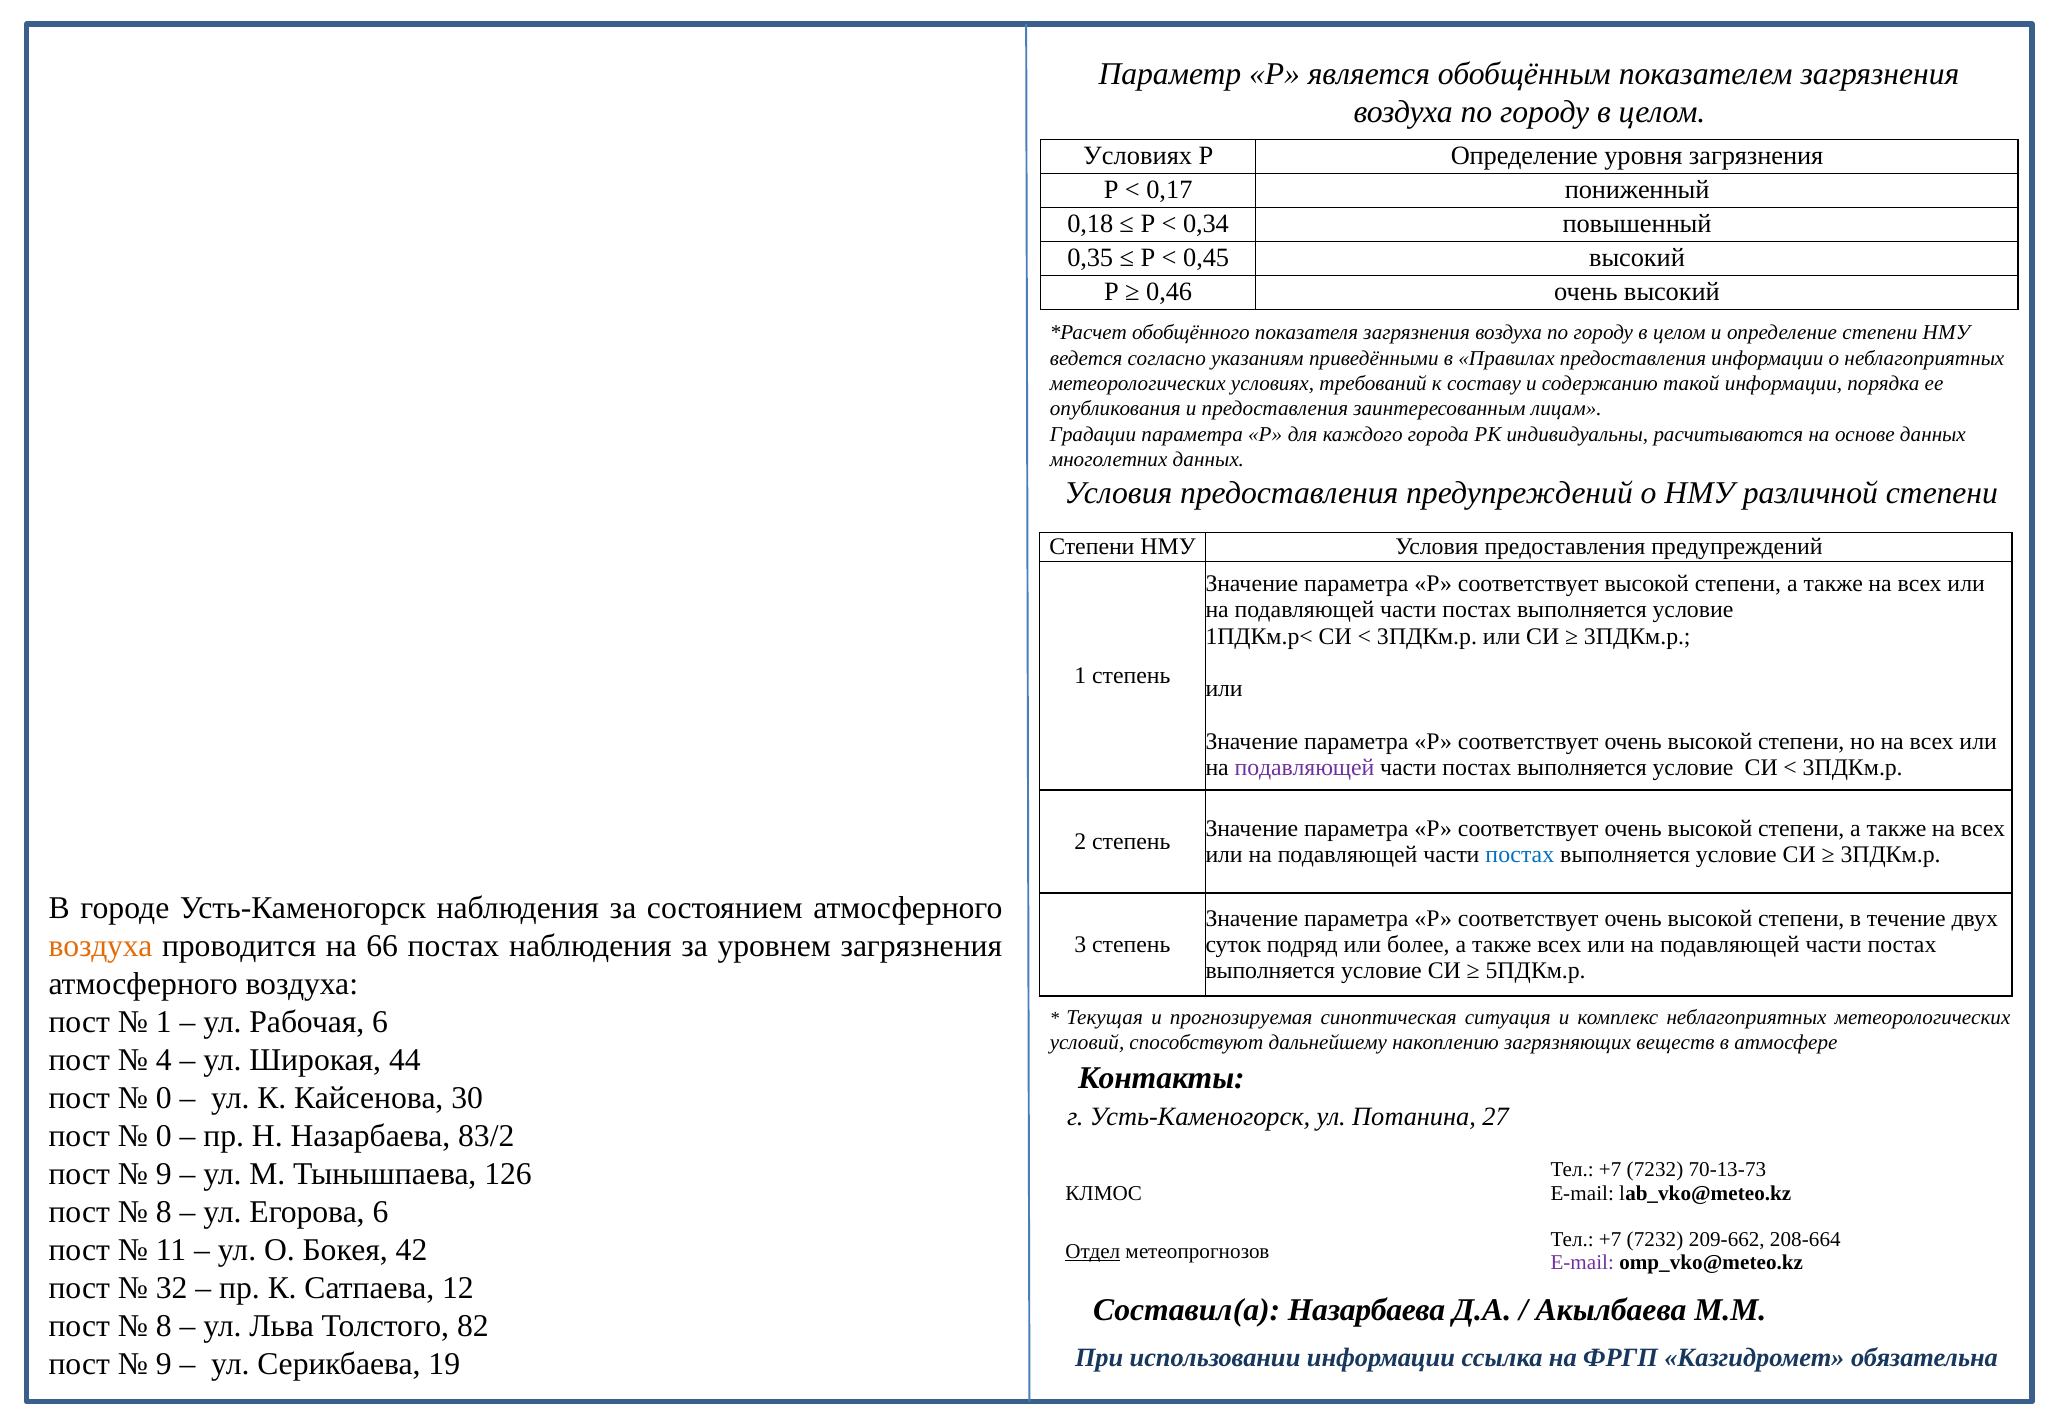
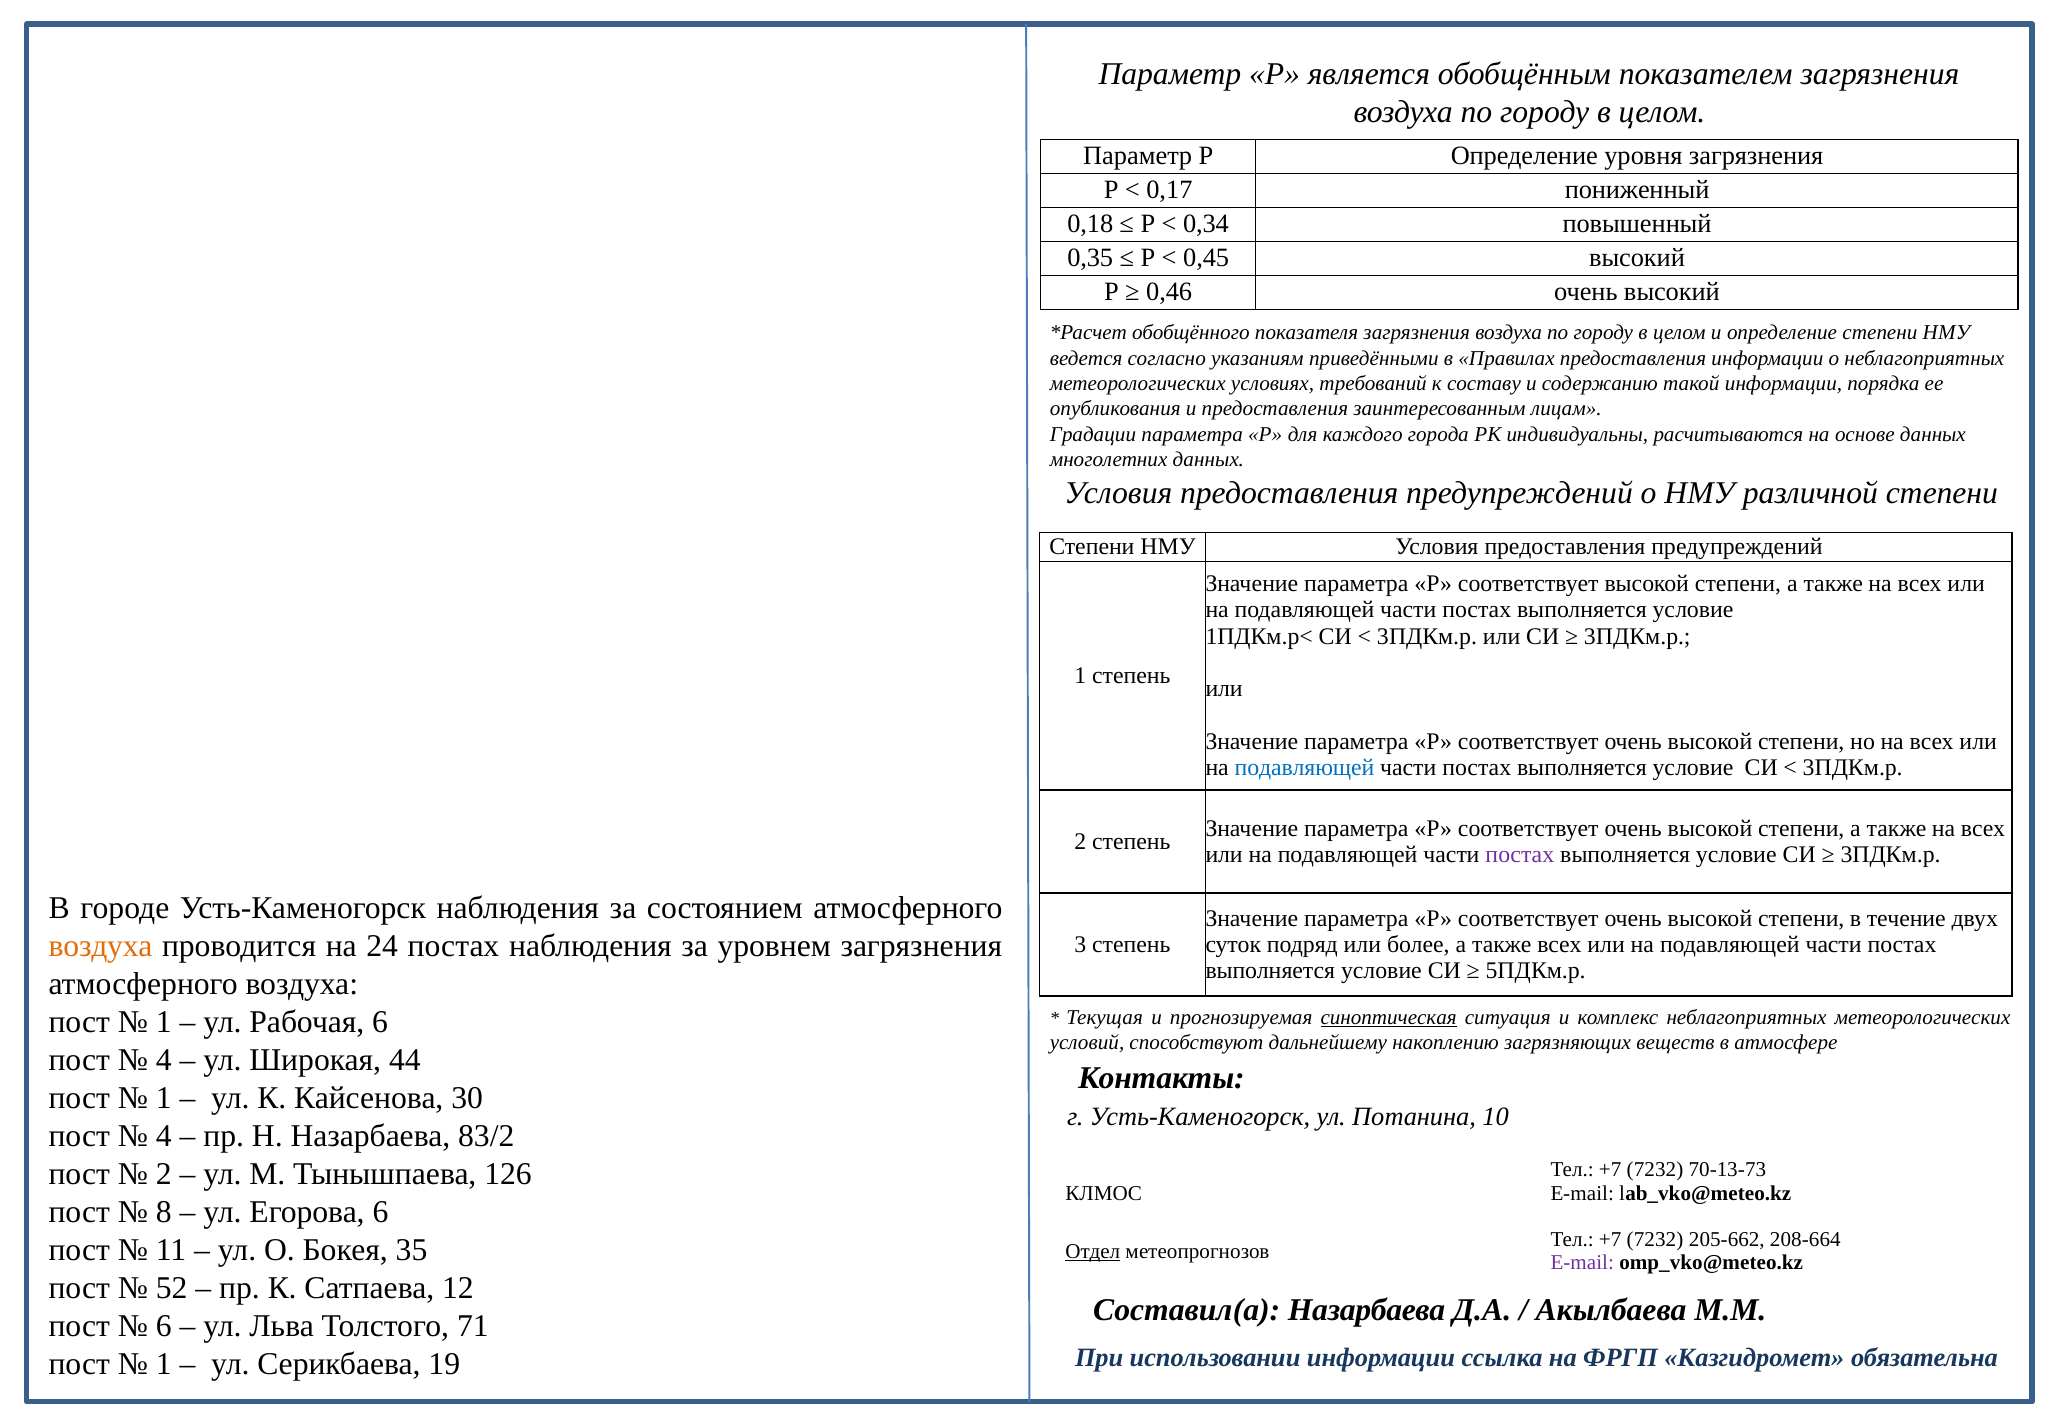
Условиях: Условиях -> Параметр (1138, 156)
подавляющей colour: purple -> blue (1305, 768)
постах colour: blue -> purple (1520, 855)
66: 66 -> 24 (382, 946)
синоптическая underline: none -> present (1389, 1017)
0: 0 -> 1 (164, 1098)
27: 27 -> 10 (1496, 1117)
0: 0 -> 4 (164, 1136)
9: 9 -> 2 (164, 1174)
209-662: 209-662 -> 205-662 (1727, 1239)
42: 42 -> 35 (412, 1250)
32: 32 -> 52 (172, 1288)
8: 8 -> 6 (164, 1326)
82: 82 -> 71 (473, 1326)
9: 9 -> 1 (164, 1364)
